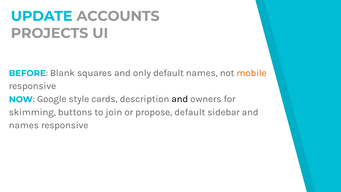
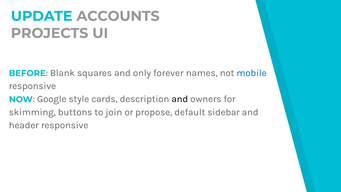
only default: default -> forever (168, 73)
mobile colour: orange -> blue (252, 73)
names: names -> header (24, 125)
